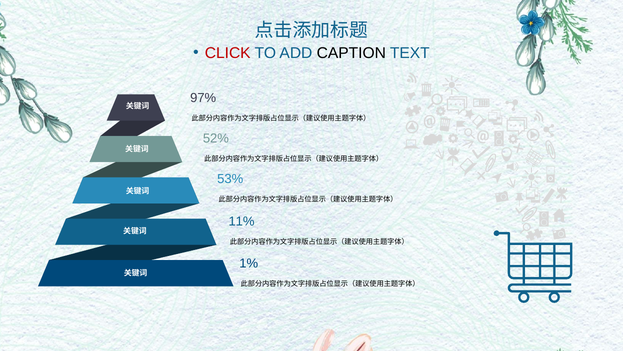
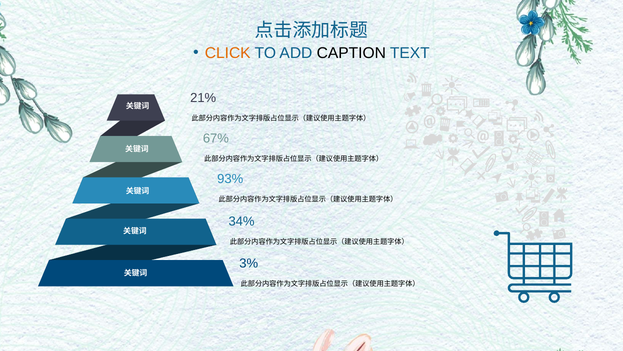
CLICK colour: red -> orange (228, 53)
97%: 97% -> 21% (203, 98)
52%: 52% -> 67% (216, 138)
53%: 53% -> 93% (230, 179)
11%: 11% -> 34% (242, 221)
1%: 1% -> 3% (249, 263)
